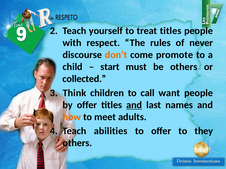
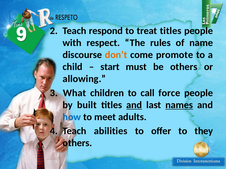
yourself: yourself -> respond (106, 31)
never: never -> name (201, 43)
collected: collected -> allowing (84, 79)
Think: Think -> What (74, 93)
want: want -> force (169, 93)
by offer: offer -> built (87, 105)
names underline: none -> present (179, 105)
how colour: orange -> blue (72, 117)
